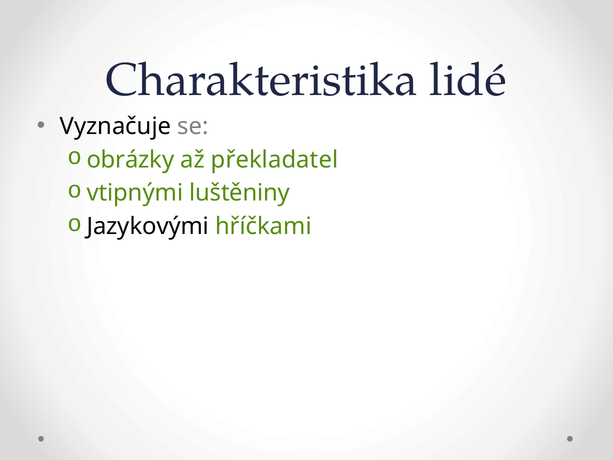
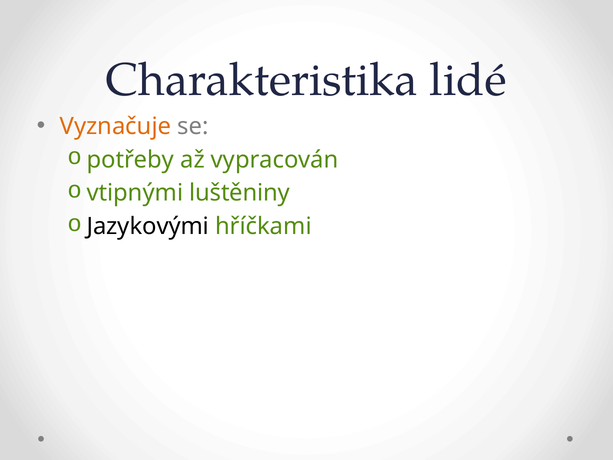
Vyznačuje colour: black -> orange (115, 126)
obrázky: obrázky -> potřeby (130, 160)
překladatel: překladatel -> vypracován (275, 160)
